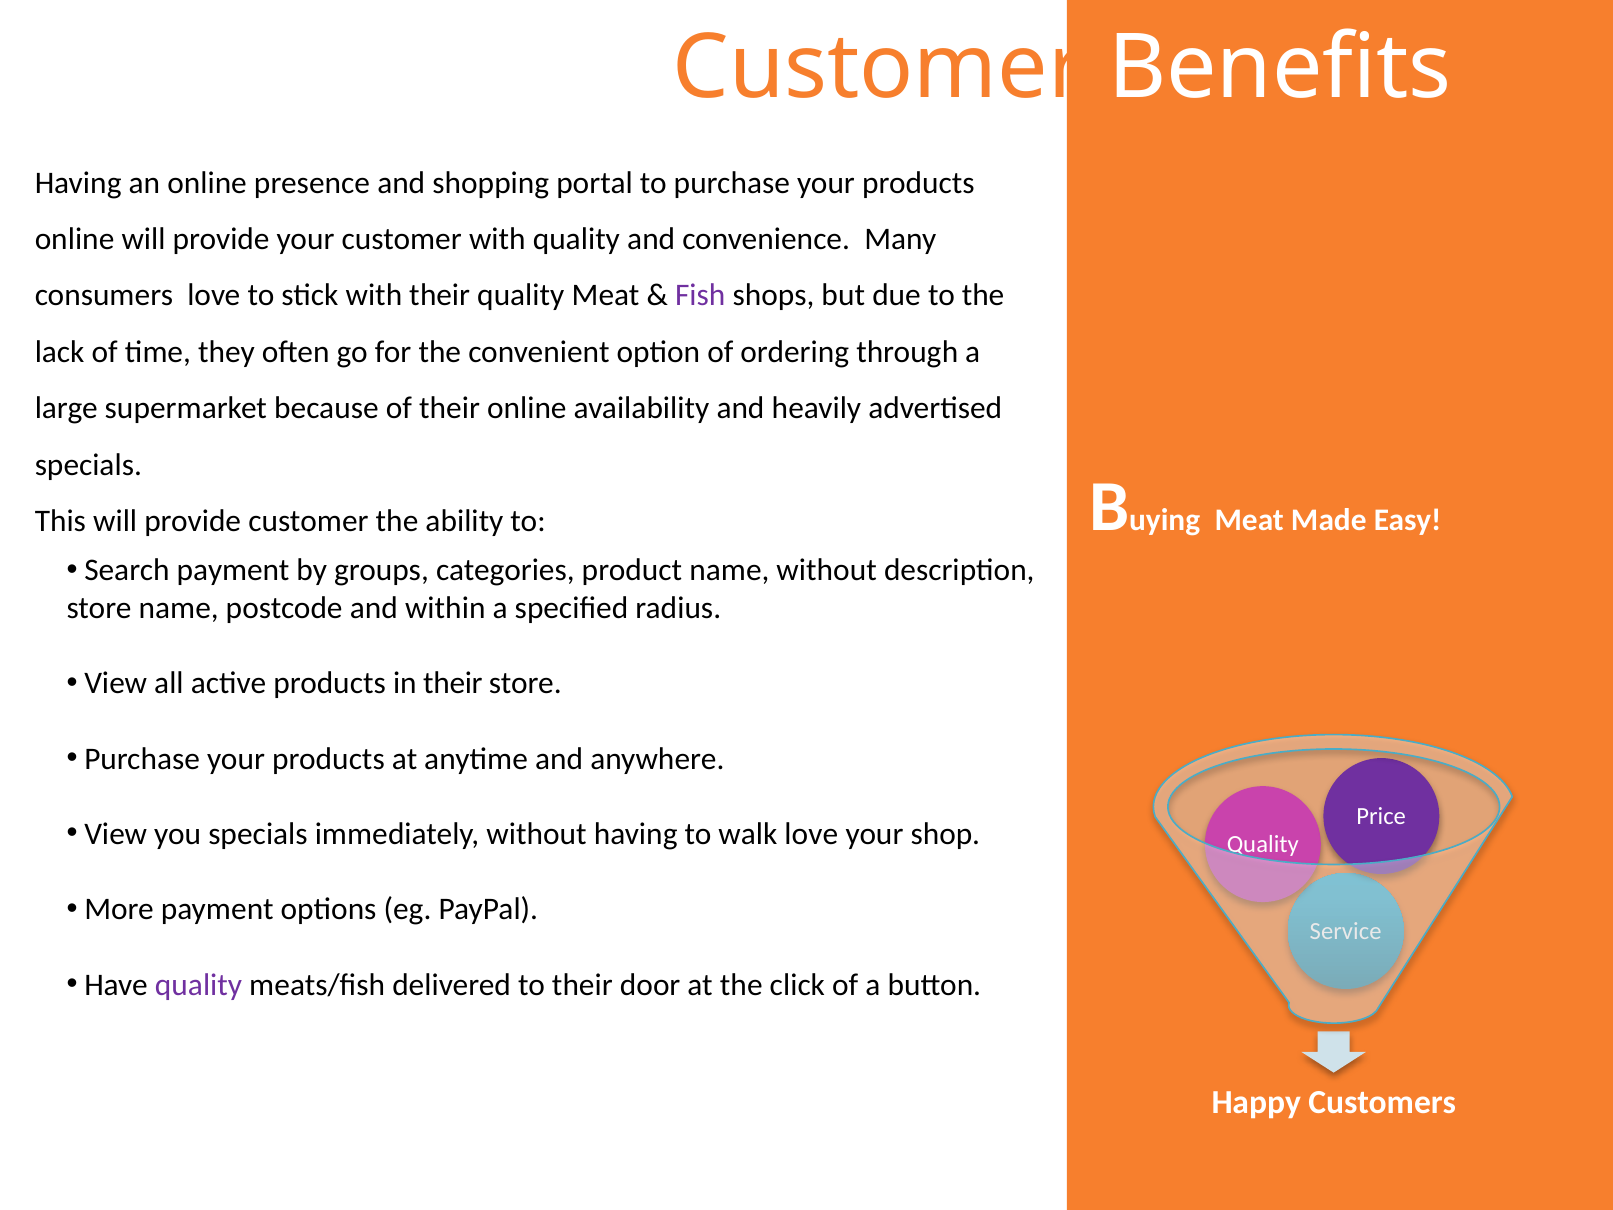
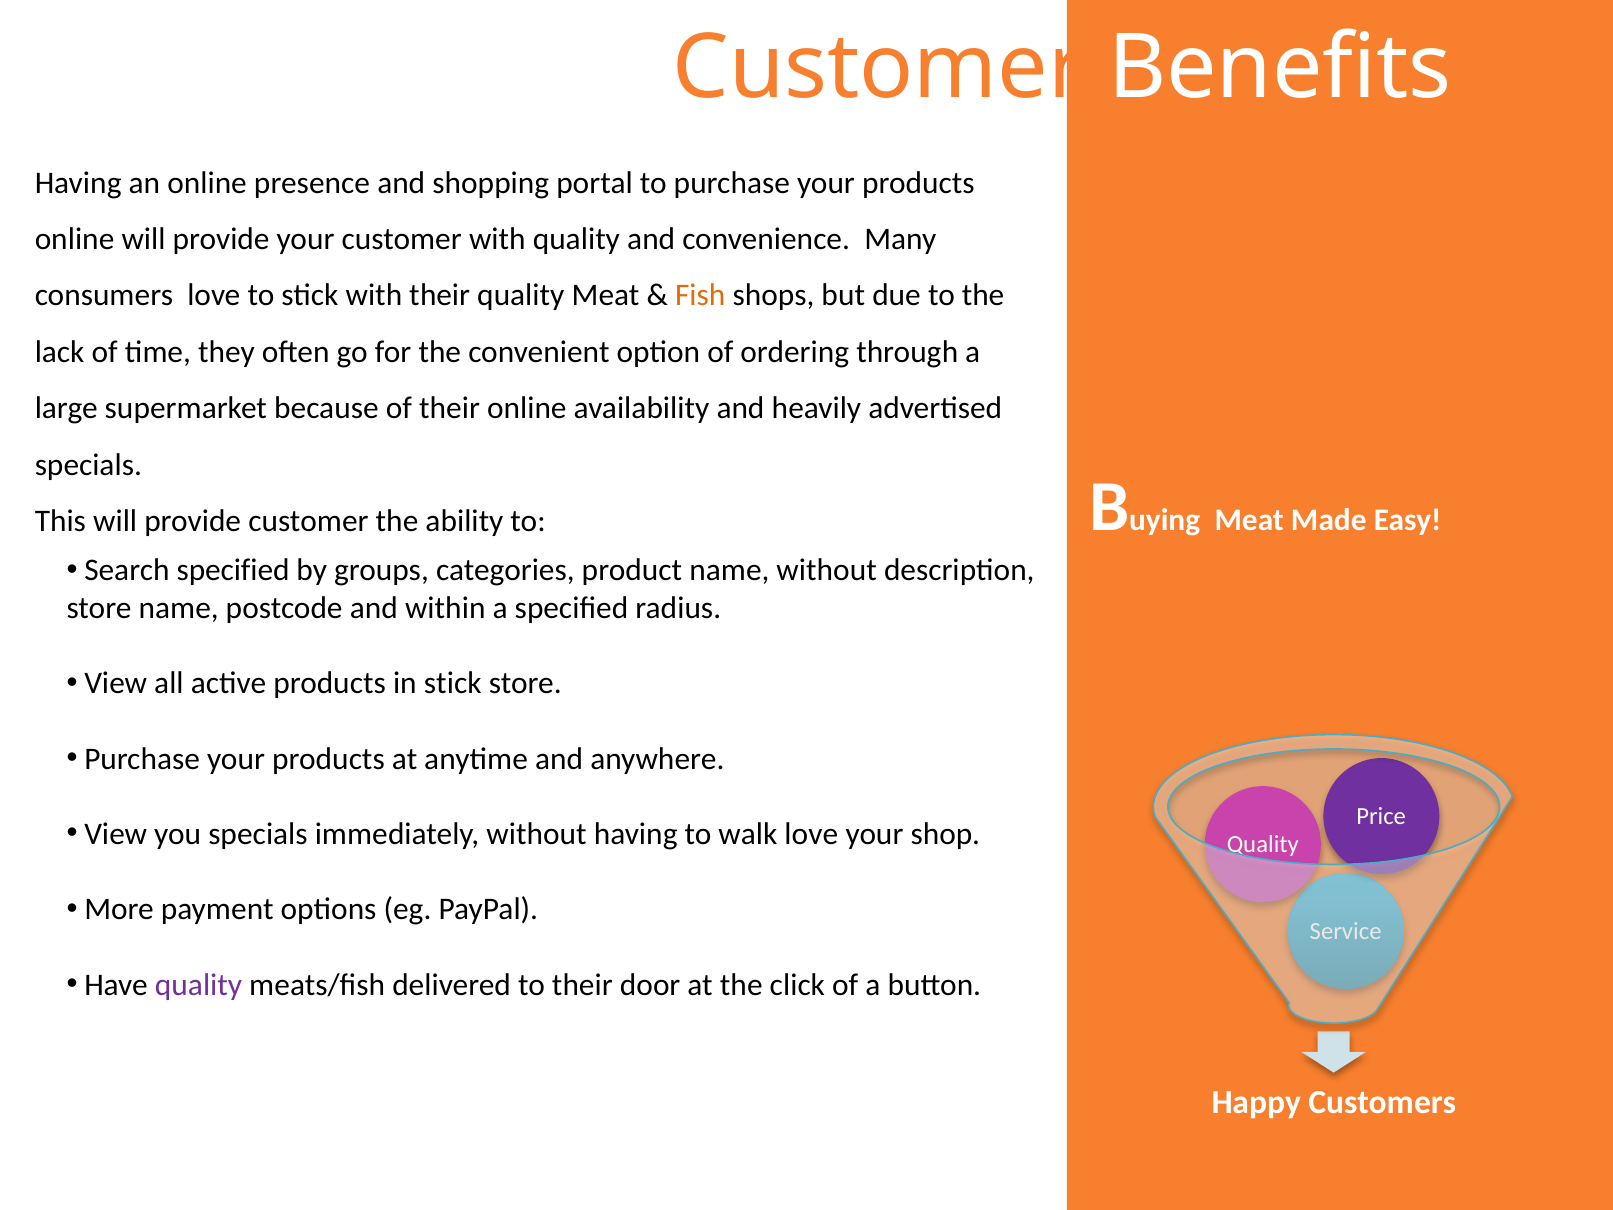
Fish colour: purple -> orange (700, 296)
Search payment: payment -> specified (233, 570)
in their: their -> stick (453, 683)
